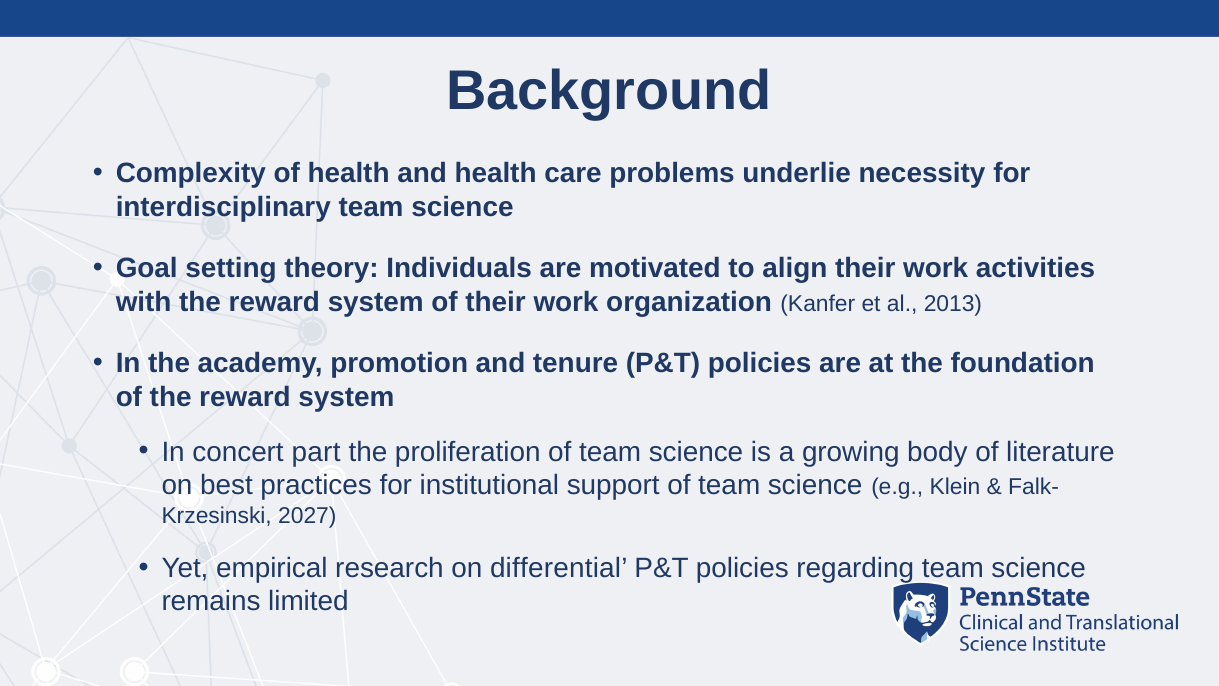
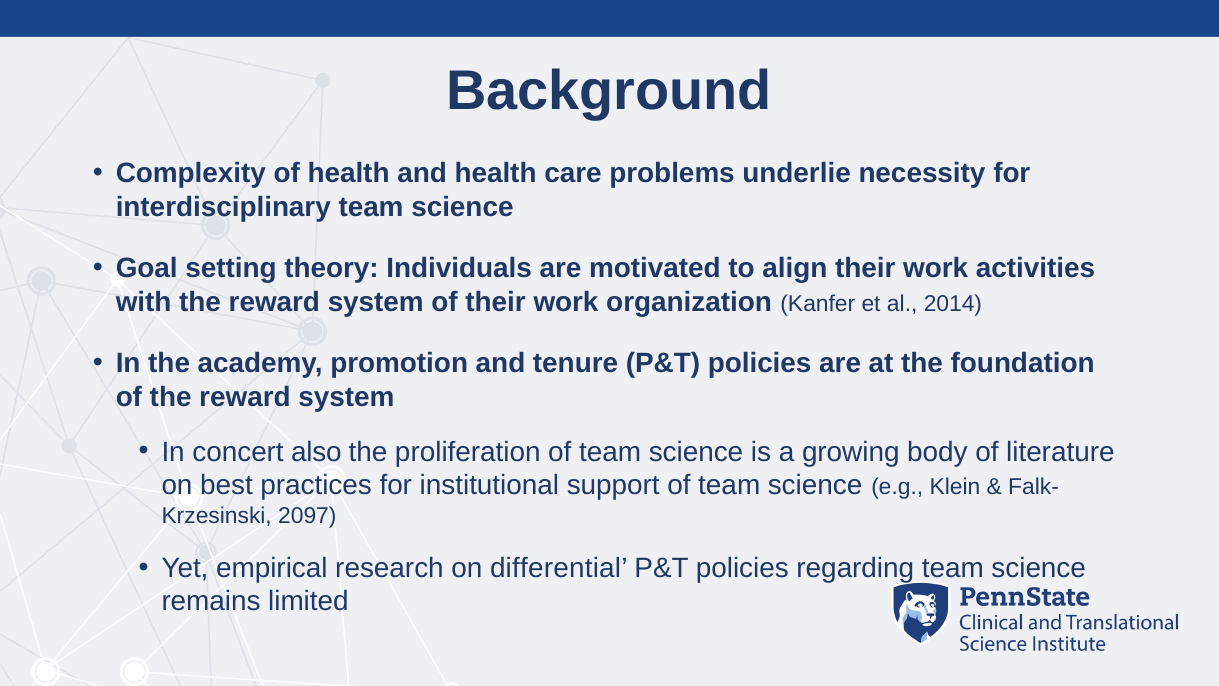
2013: 2013 -> 2014 (953, 304)
part: part -> also (316, 452)
2027: 2027 -> 2097 (307, 516)
